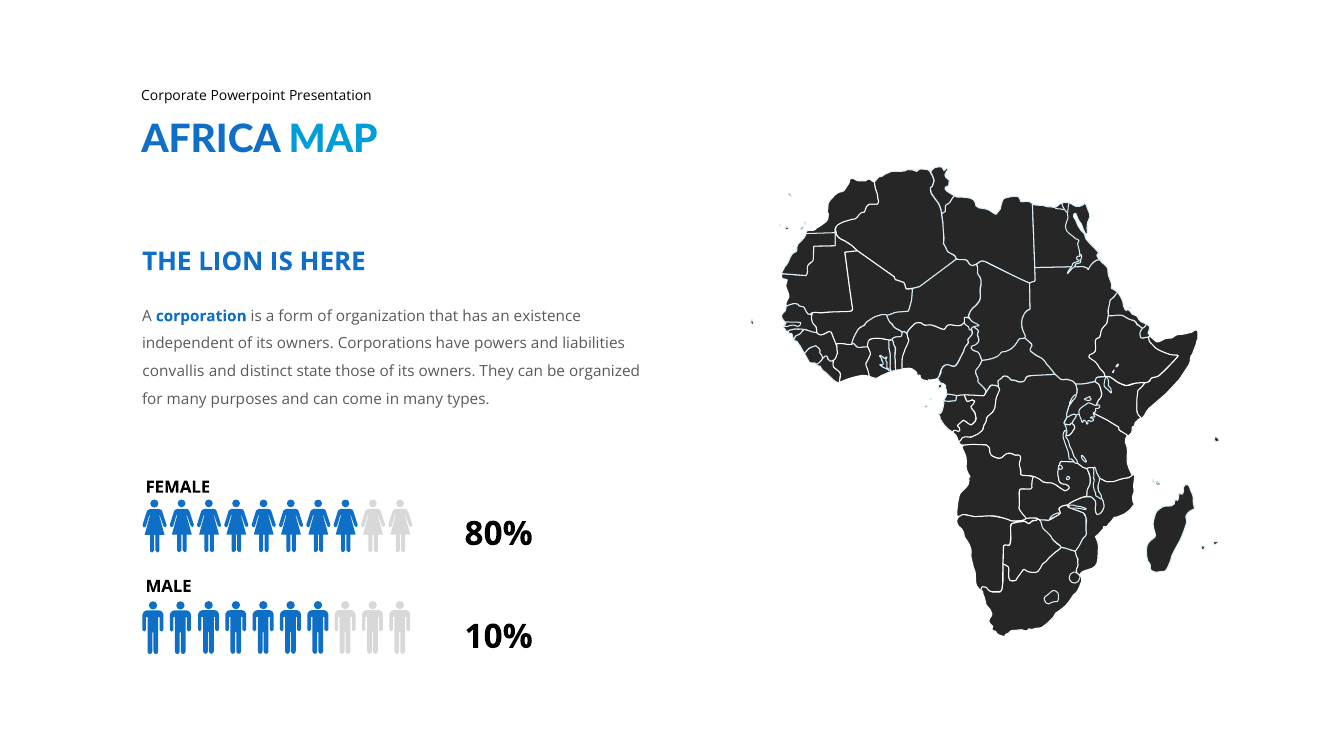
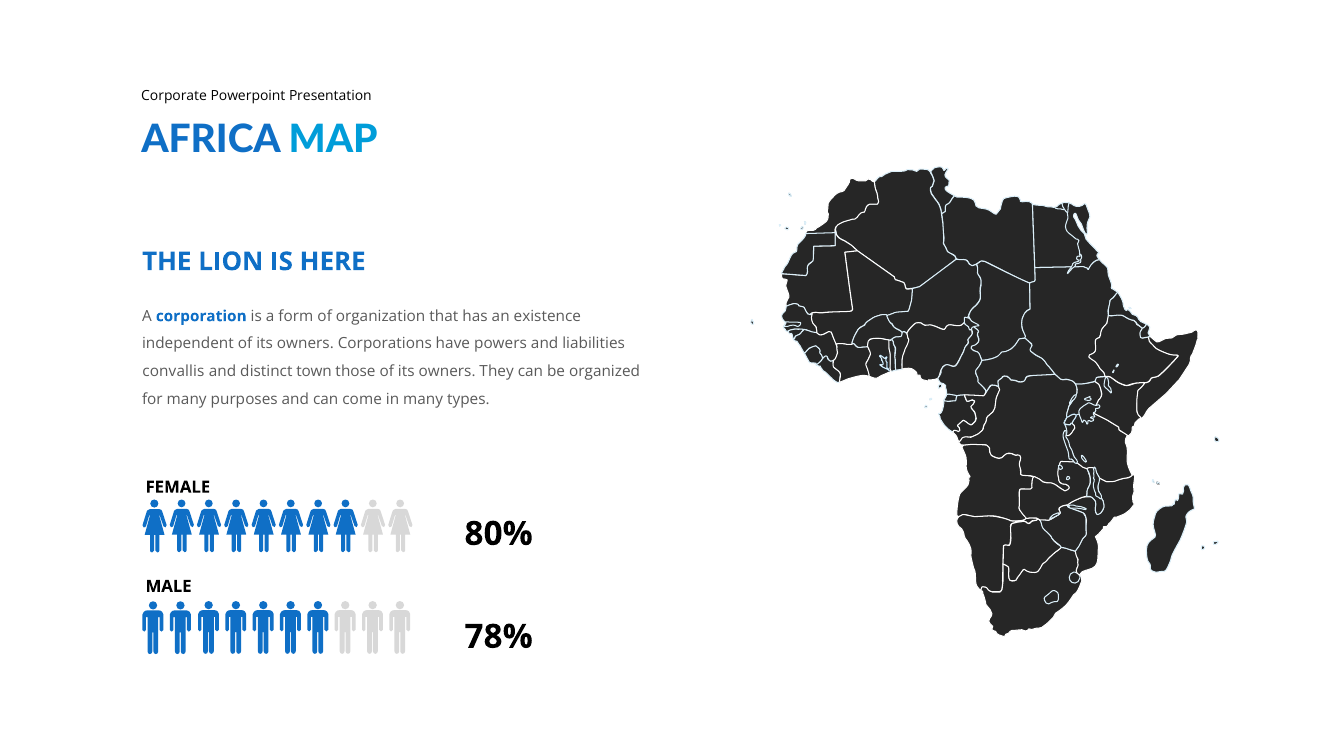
state: state -> town (314, 371)
10%: 10% -> 78% (499, 637)
